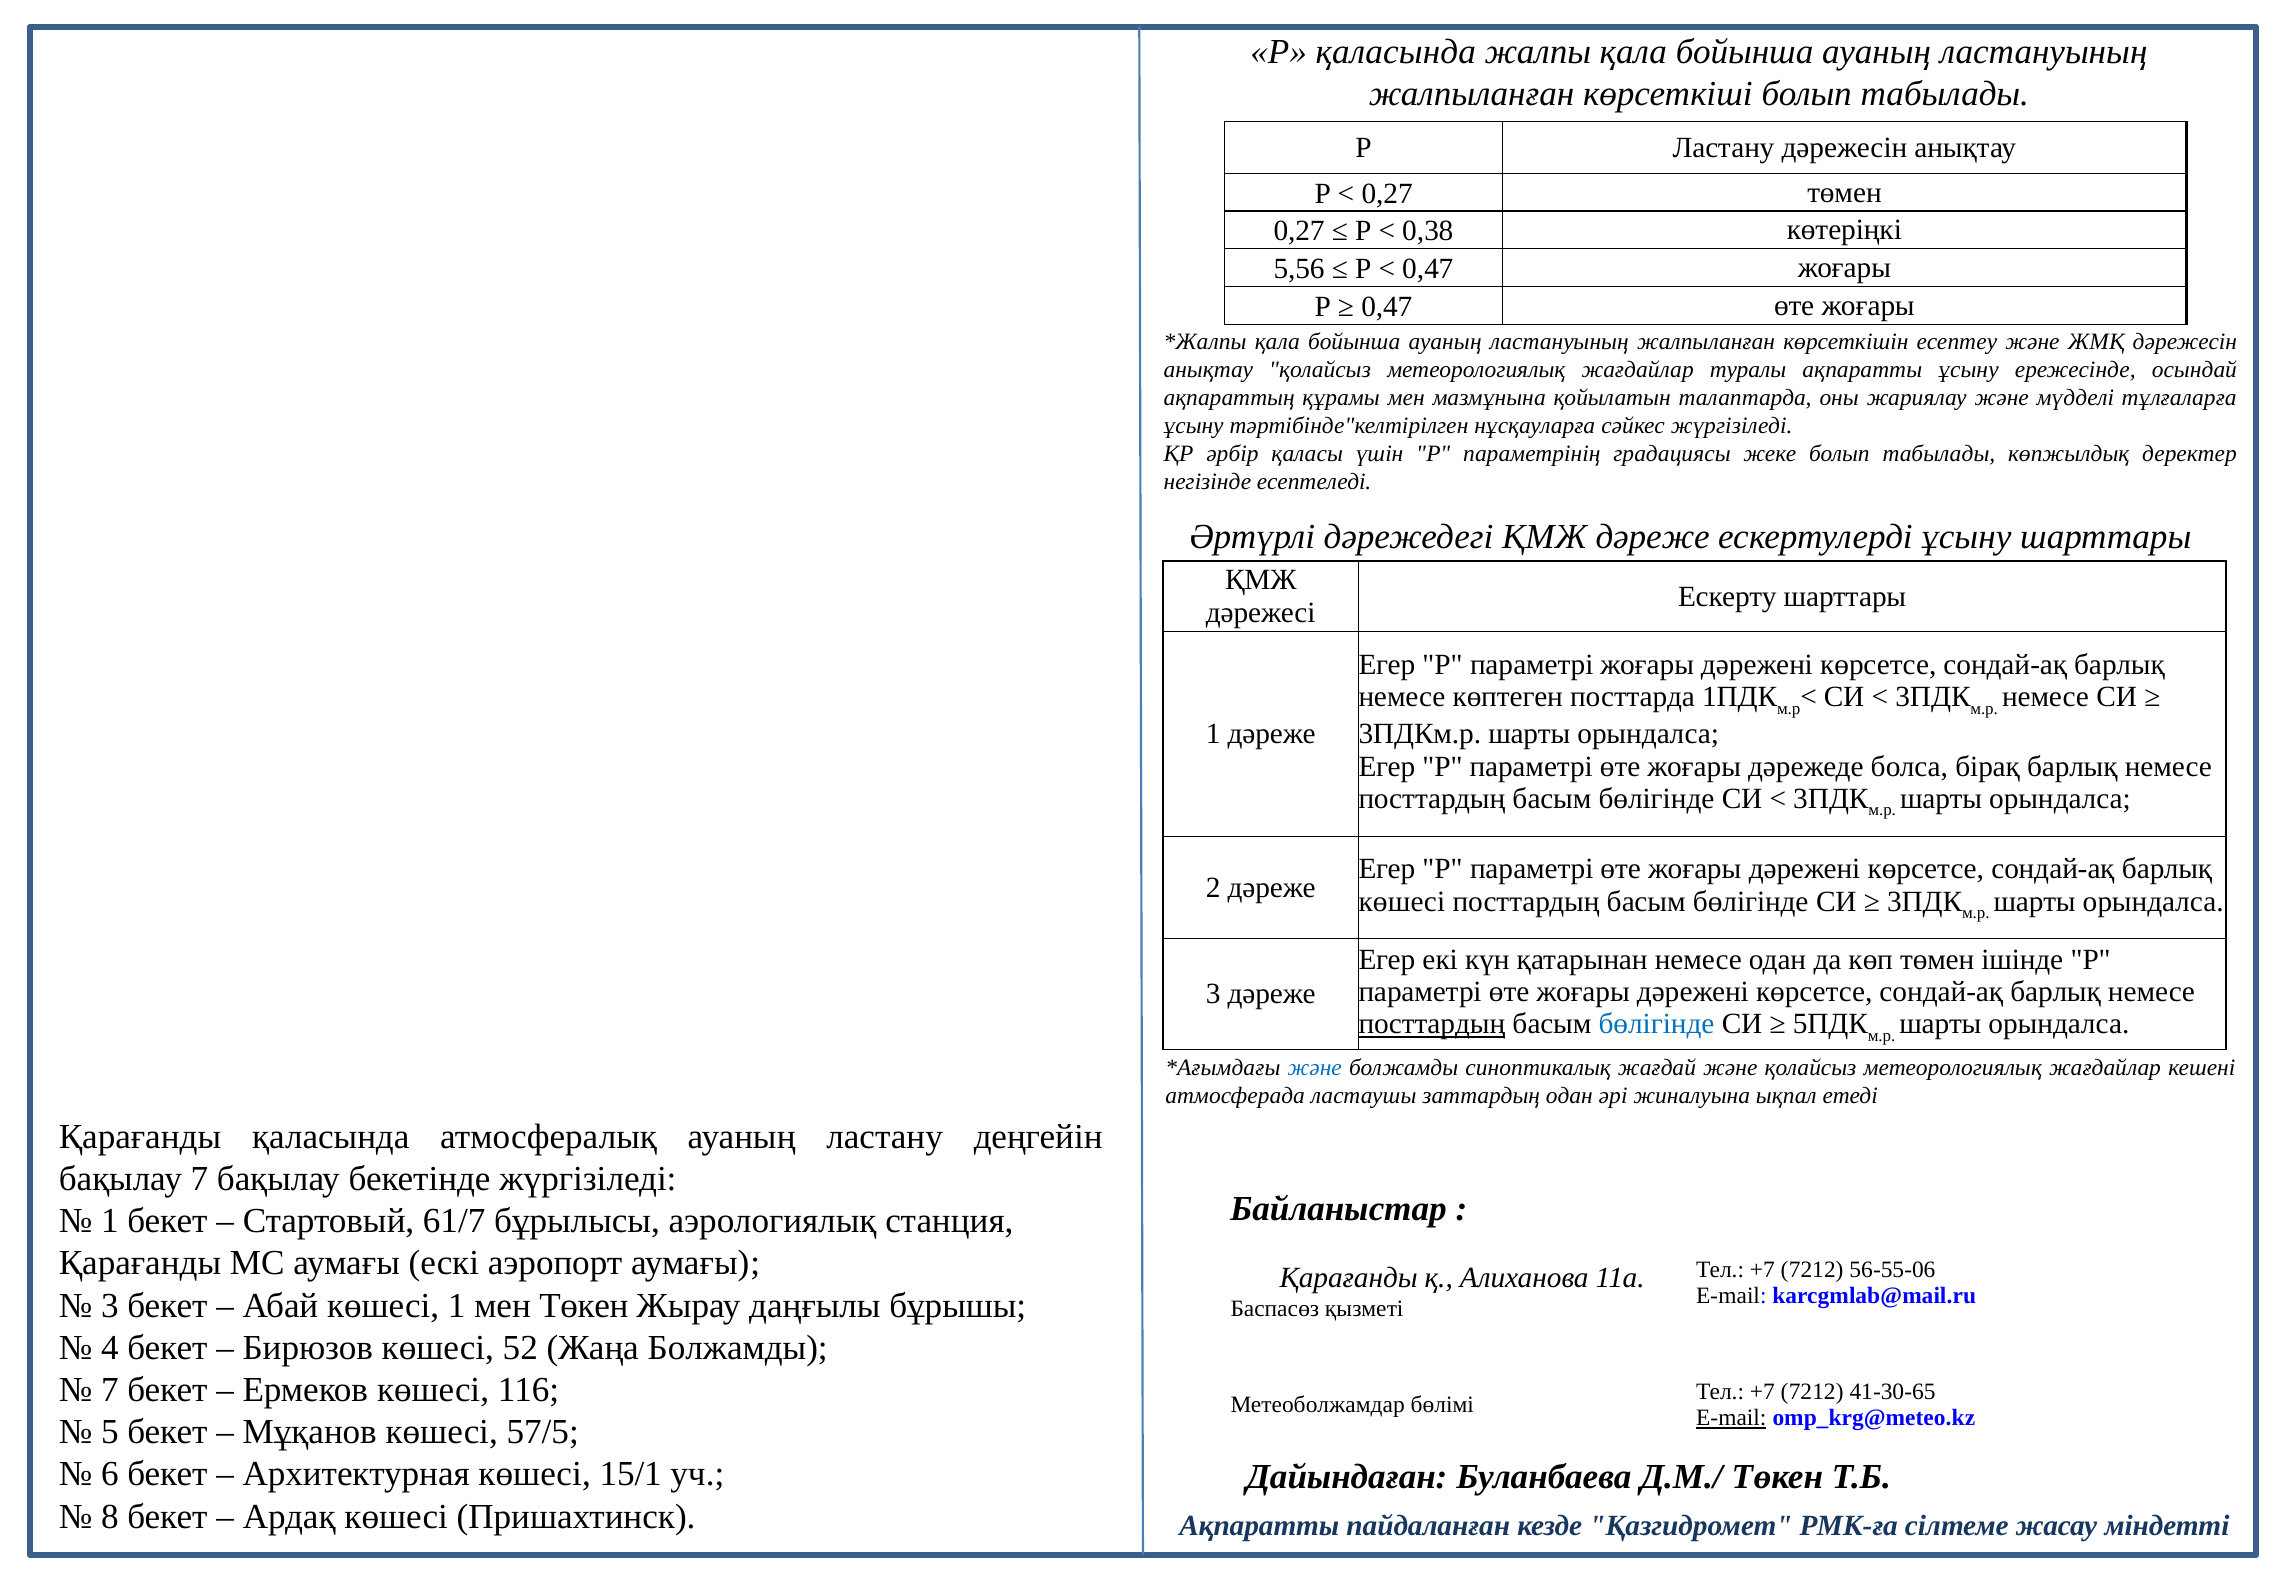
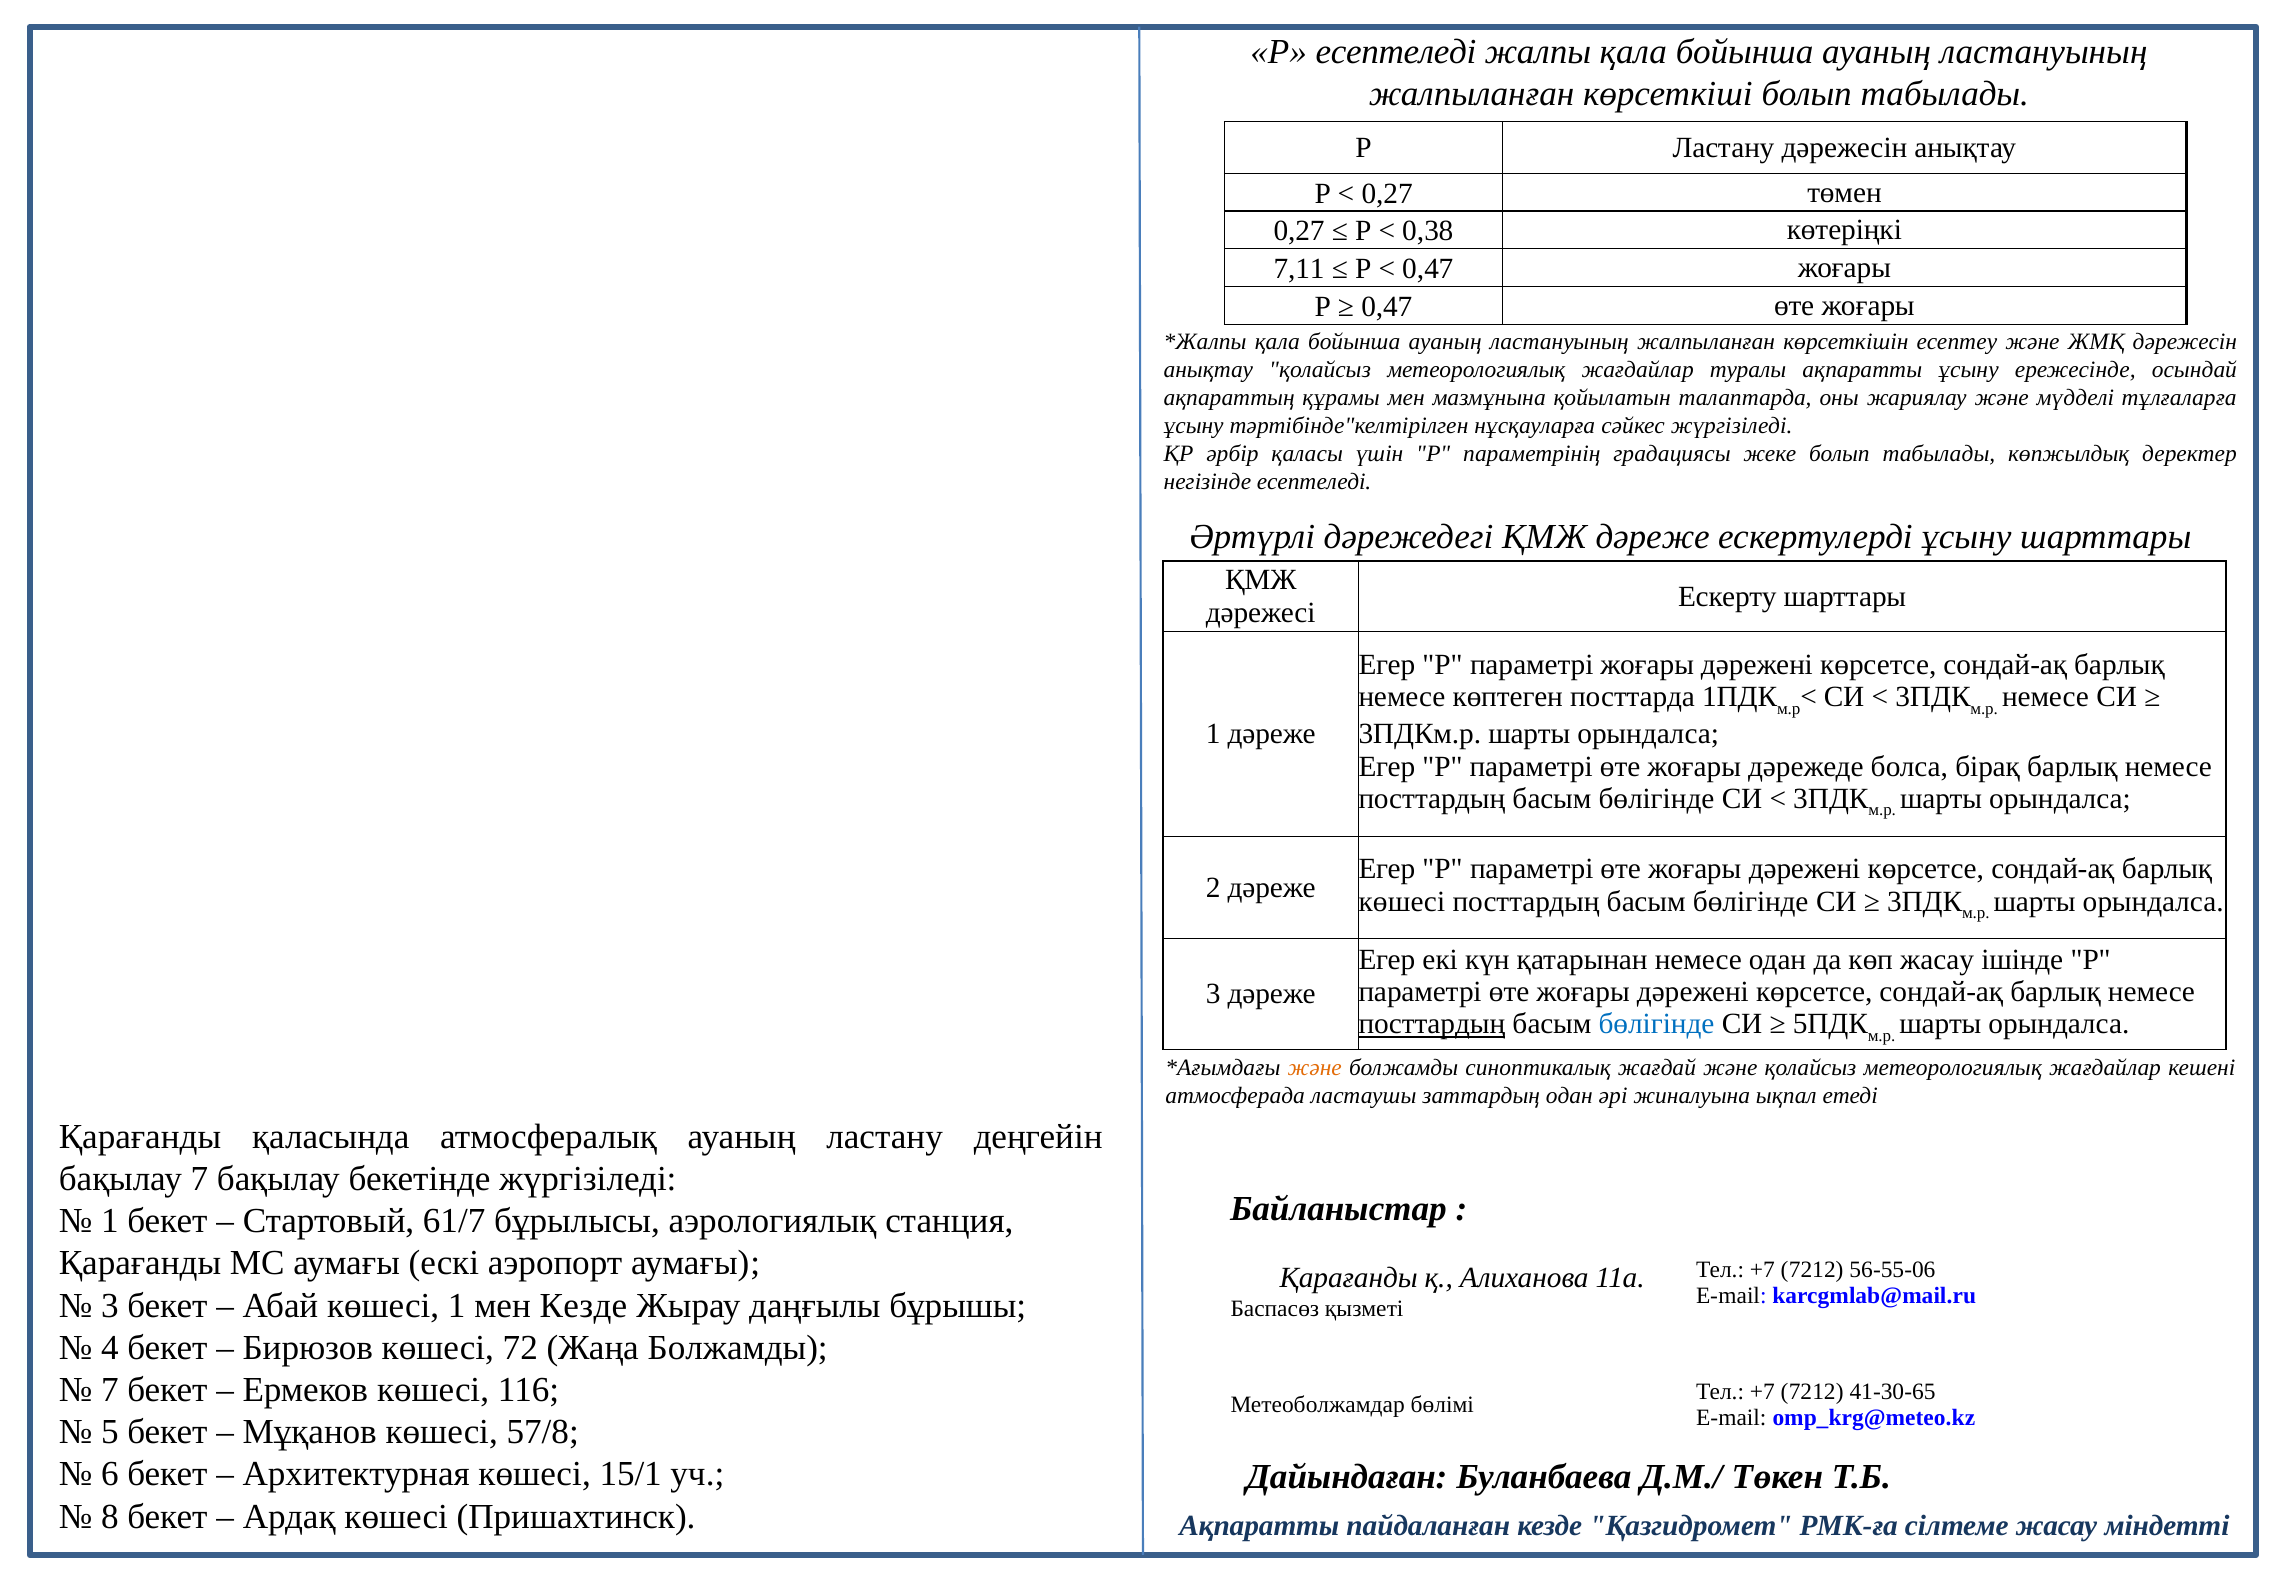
Р қаласында: қаласында -> есептеледі (1396, 52)
5,56: 5,56 -> 7,11 (1299, 269)
көп төмен: төмен -> жасау (1937, 960)
және colour: blue -> orange (1315, 1068)
мен Төкен: Төкен -> Кезде (583, 1306)
52: 52 -> 72 (520, 1348)
E-mail underline: present -> none (1731, 1419)
57/5: 57/5 -> 57/8 (543, 1433)
